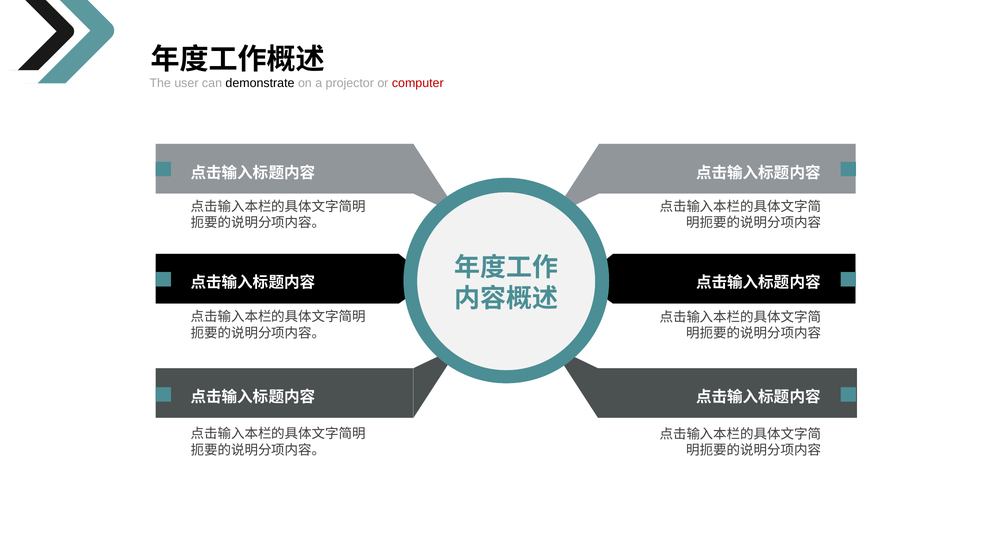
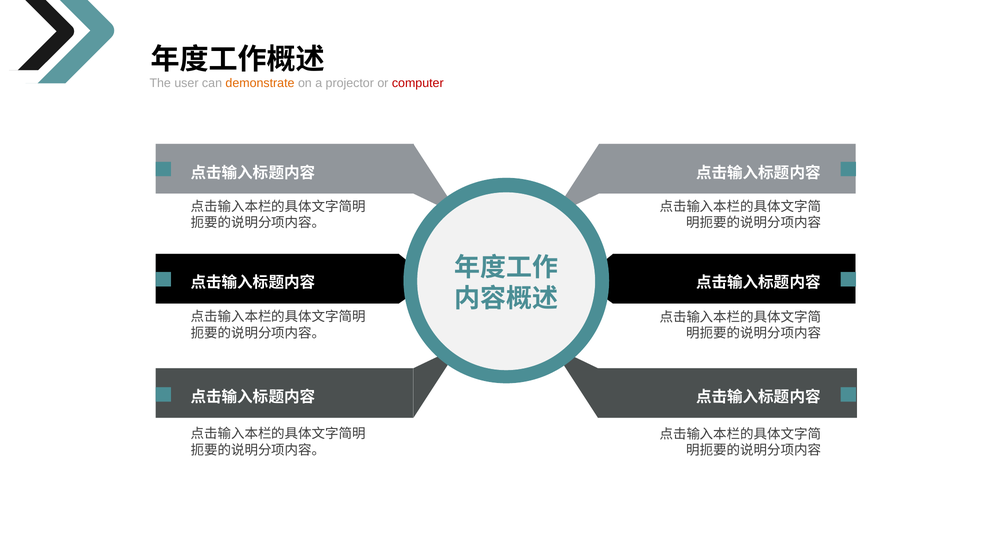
demonstrate colour: black -> orange (260, 83)
